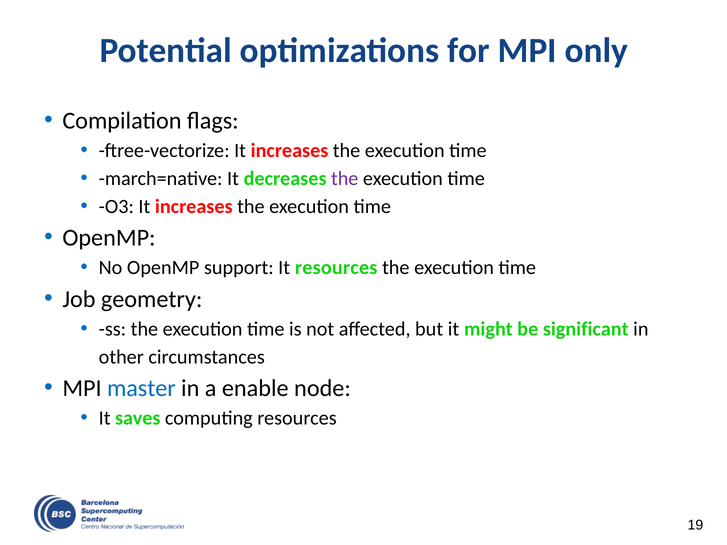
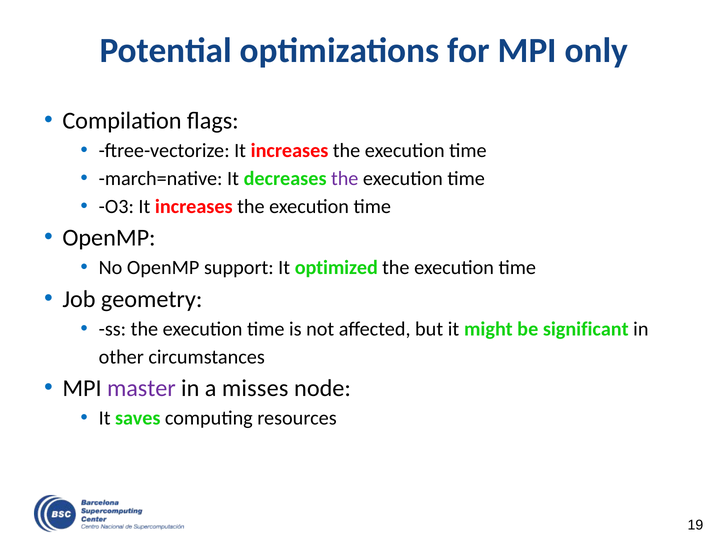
It resources: resources -> optimized (336, 268)
master colour: blue -> purple (141, 388)
enable: enable -> misses (255, 388)
